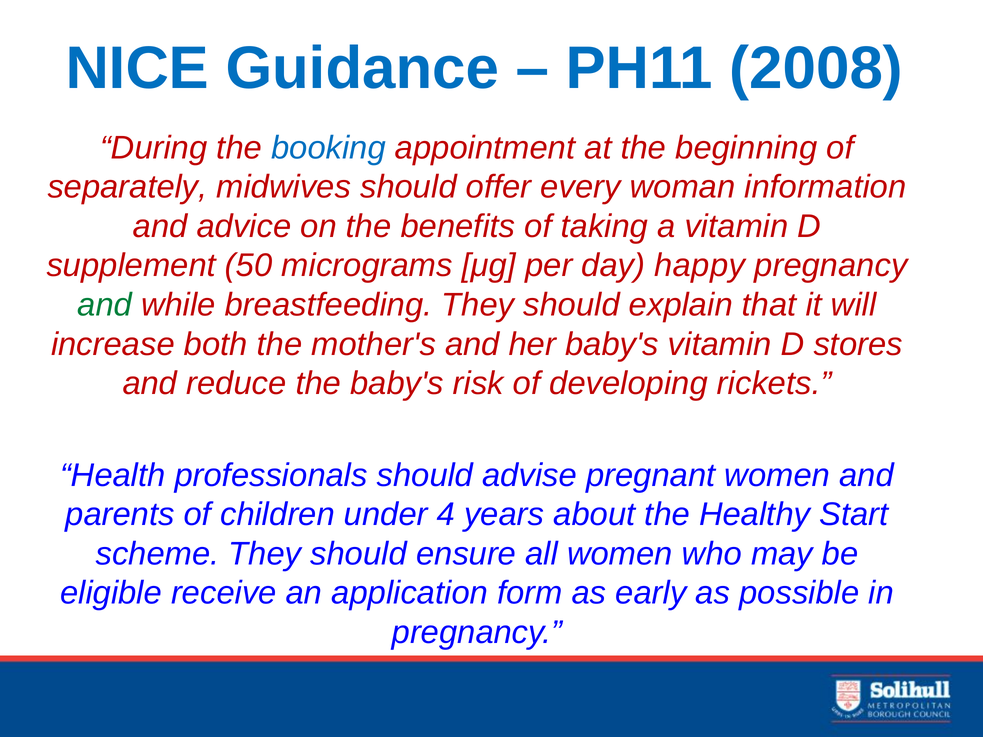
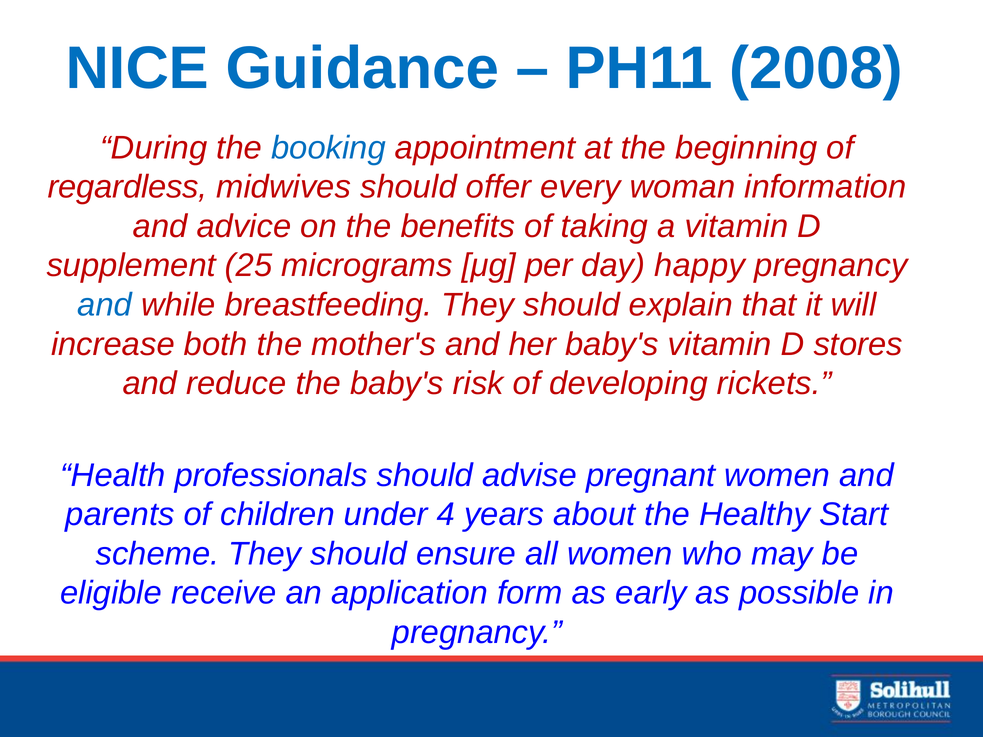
separately: separately -> regardless (128, 187)
50: 50 -> 25 (249, 266)
and colour: green -> blue (105, 305)
